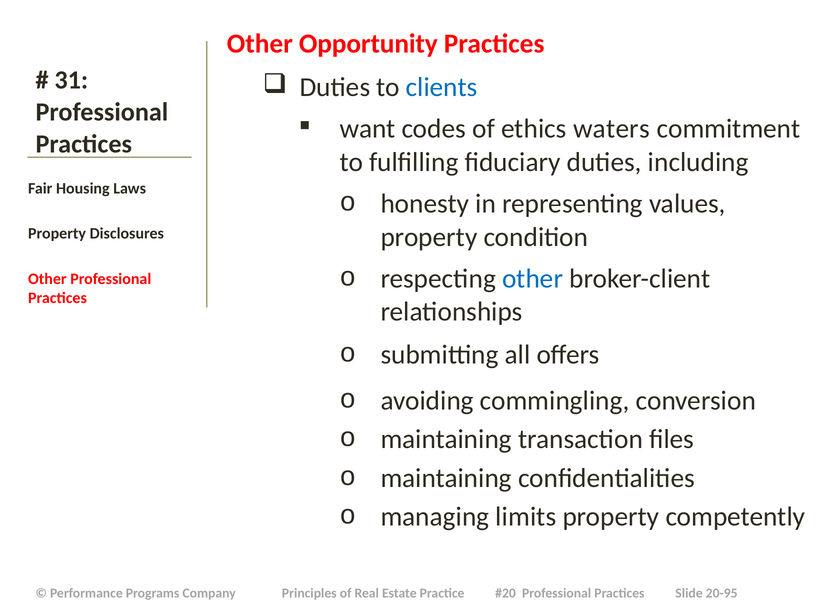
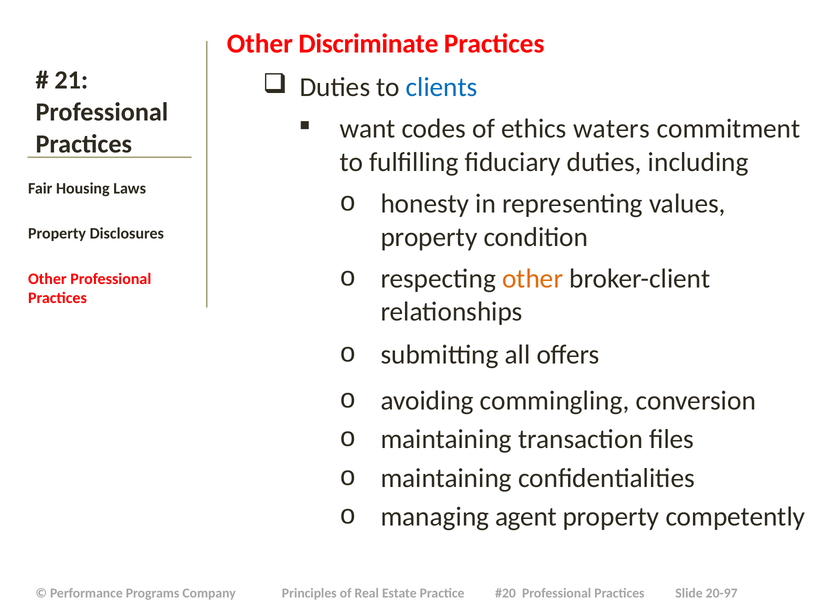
Opportunity: Opportunity -> Discriminate (368, 44)
31: 31 -> 21 (71, 80)
other colour: blue -> orange (533, 279)
limits: limits -> agent (526, 517)
20-95: 20-95 -> 20-97 (722, 593)
